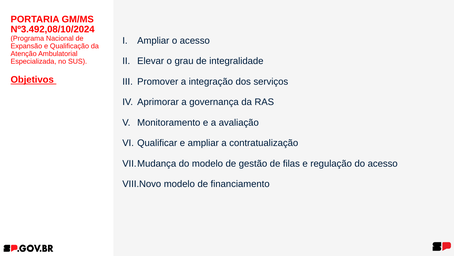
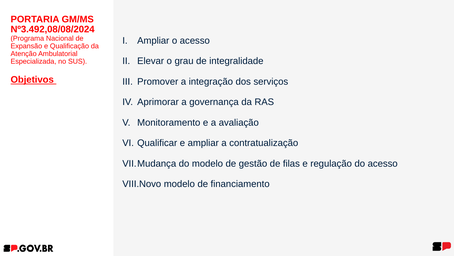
Nº3.492,08/10/2024: Nº3.492,08/10/2024 -> Nº3.492,08/08/2024 (53, 29)
